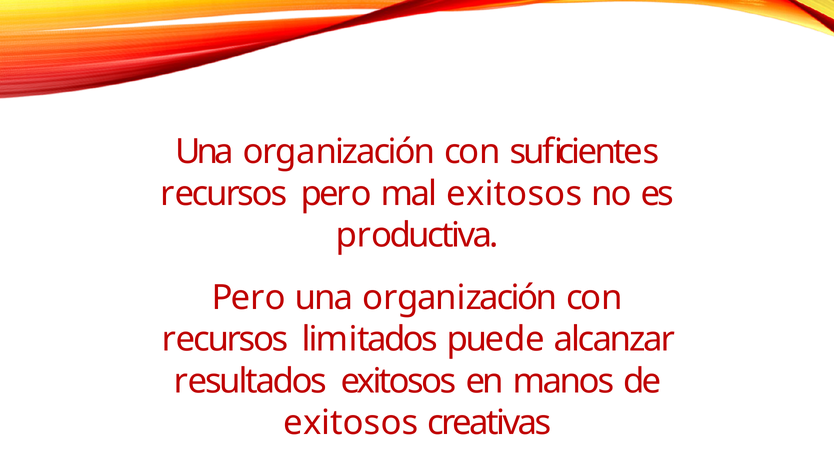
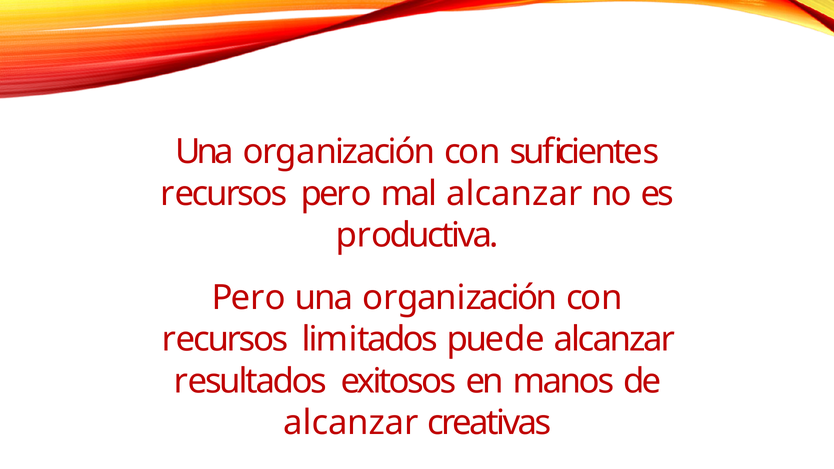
mal exitosos: exitosos -> alcanzar (514, 194)
exitosos: exitosos -> alcanzar (351, 423)
